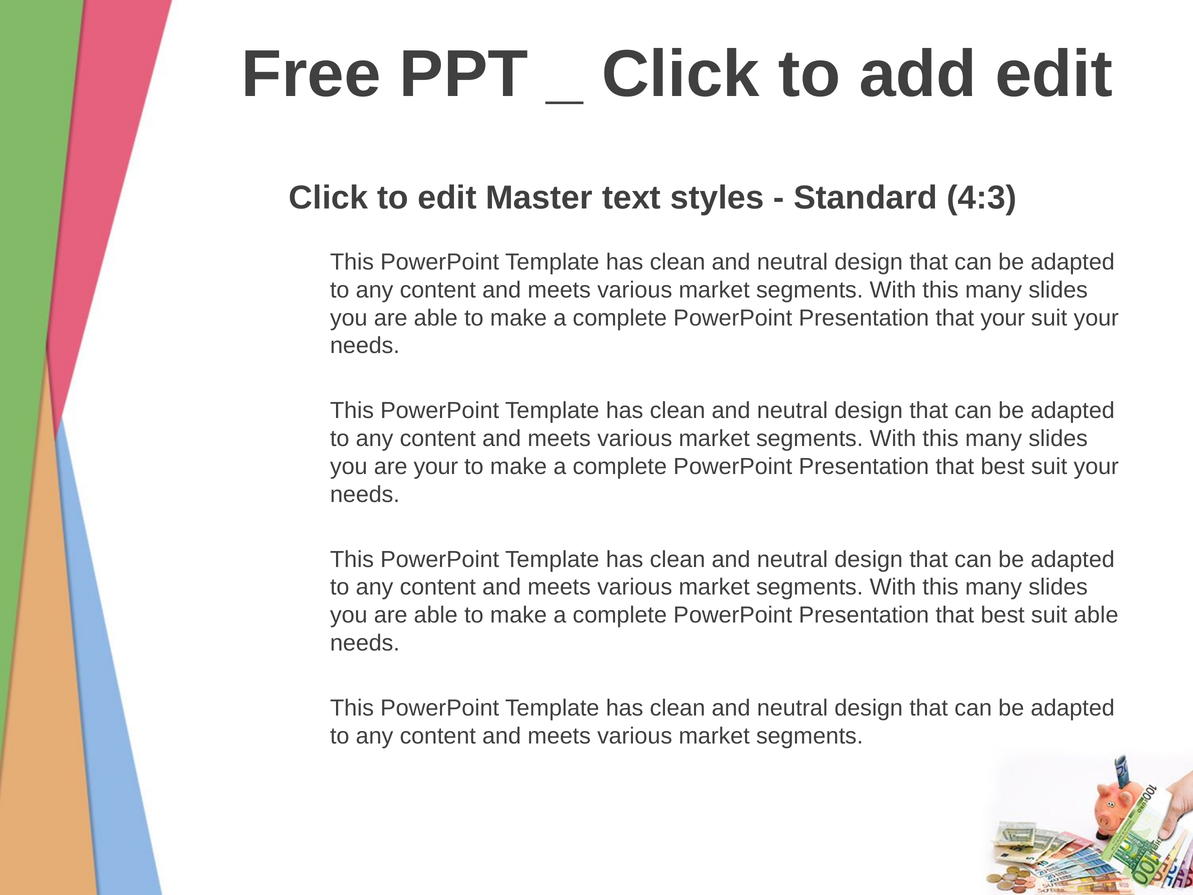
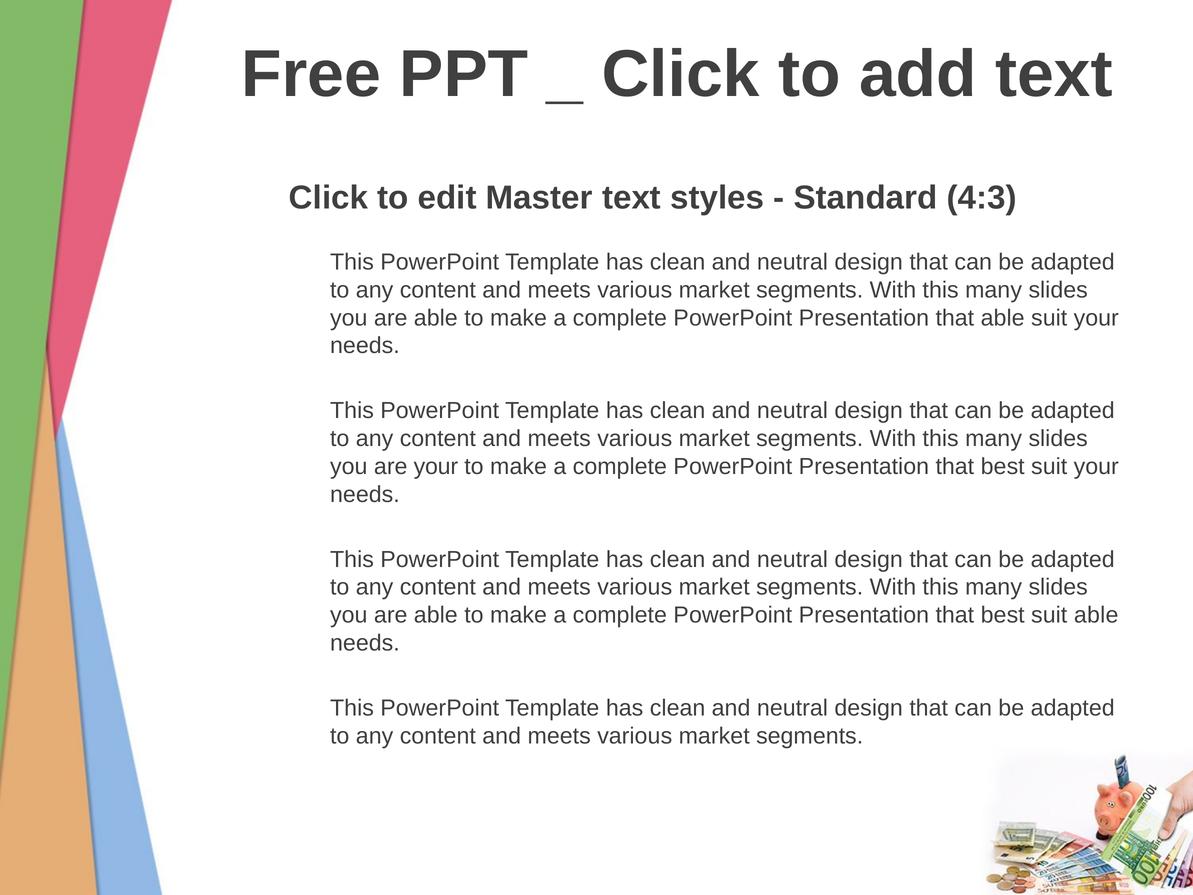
add edit: edit -> text (1054, 74)
that your: your -> able (1003, 318)
